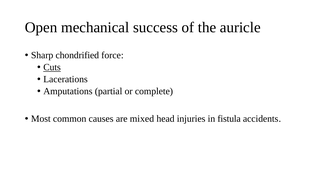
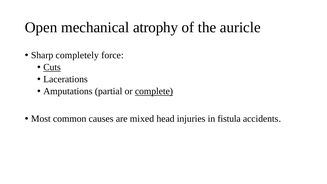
success: success -> atrophy (156, 27)
chondrified: chondrified -> completely (77, 55)
complete underline: none -> present (154, 91)
